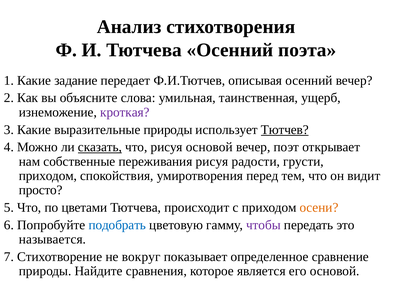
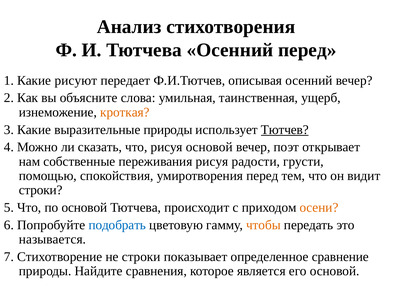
Осенний поэта: поэта -> перед (307, 50)
задание: задание -> рисуют (76, 80)
кроткая colour: purple -> orange (125, 112)
сказать underline: present -> none (100, 147)
приходом: приходом -> помощью (48, 176)
просто: просто -> строки (41, 190)
по цветами: цветами -> основой (84, 207)
чтобы colour: purple -> orange (263, 225)
не вокруг: вокруг -> строки (141, 257)
